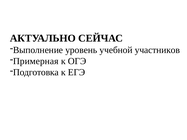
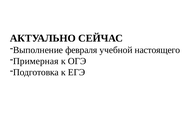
уровень: уровень -> февраля (81, 50)
участников: участников -> настоящего (157, 50)
